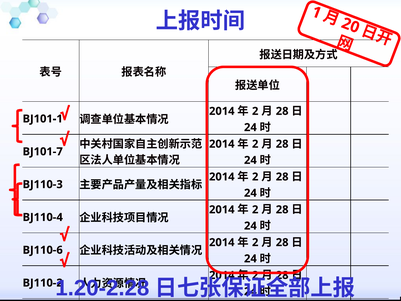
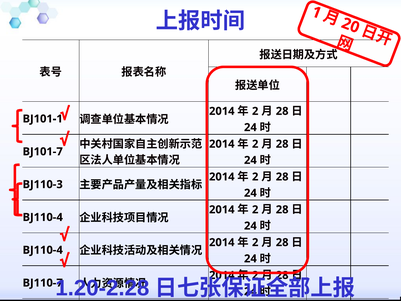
BJ110-6: BJ110-6 -> BJ110-4 (43, 250)
BJ110-2: BJ110-2 -> BJ110-7 (43, 283)
